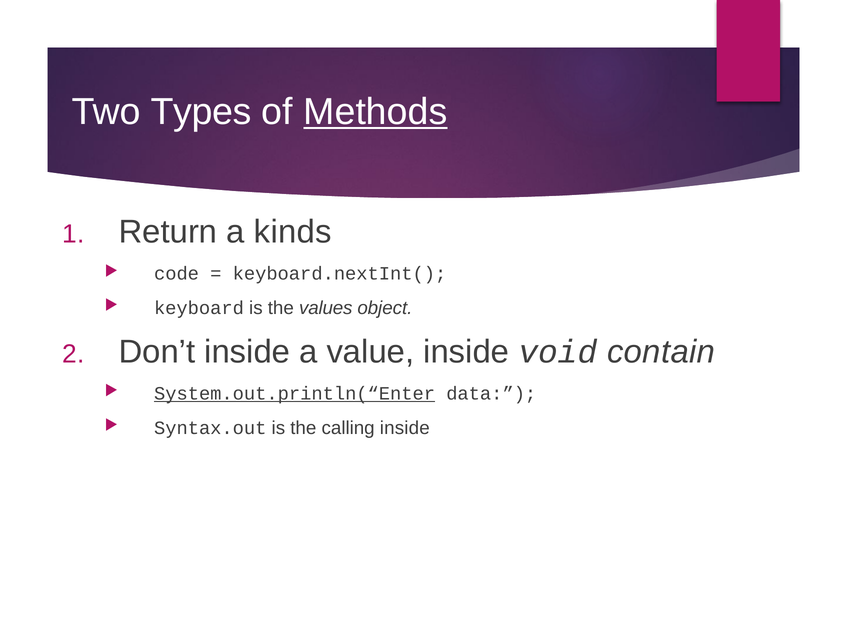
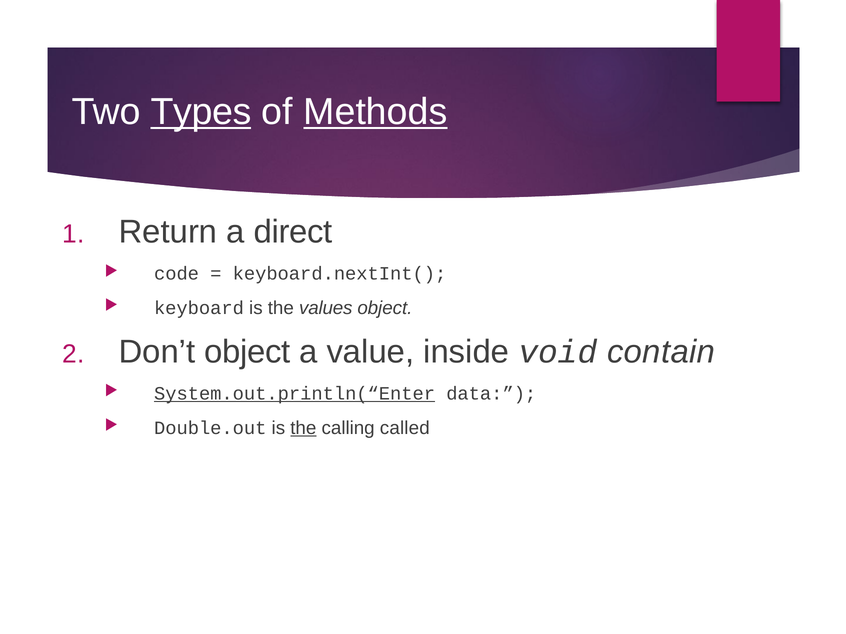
Types underline: none -> present (201, 112)
kinds: kinds -> direct (293, 232)
Don’t inside: inside -> object (247, 352)
Syntax.out: Syntax.out -> Double.out (210, 428)
the underline: none -> present (303, 428)
calling inside: inside -> called (405, 428)
